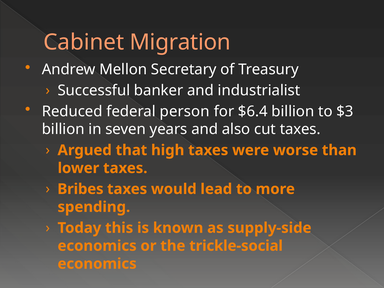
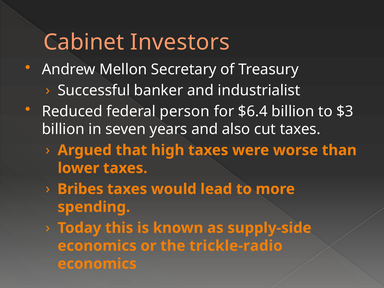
Migration: Migration -> Investors (180, 42)
trickle-social: trickle-social -> trickle-radio (236, 246)
